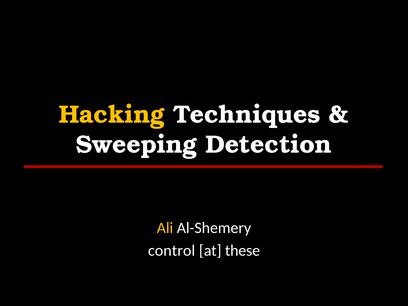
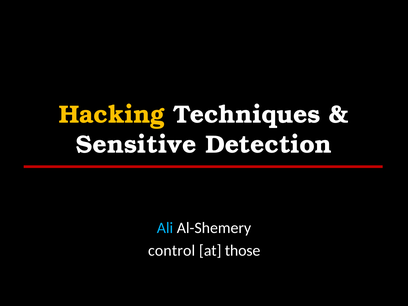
Sweeping: Sweeping -> Sensitive (136, 145)
Ali colour: yellow -> light blue (165, 228)
these: these -> those (243, 251)
